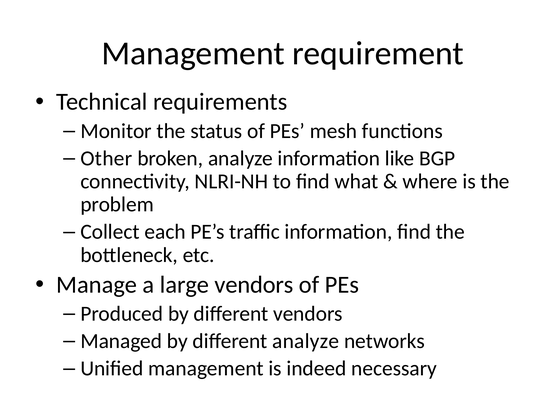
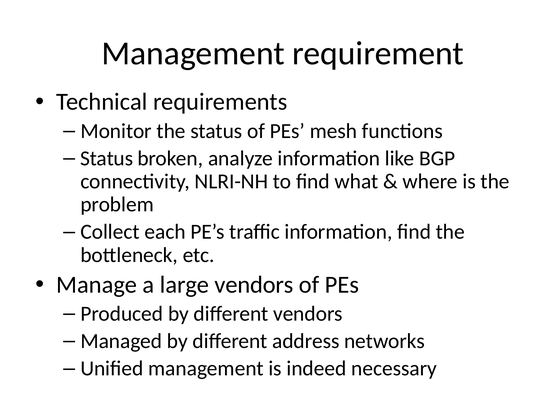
Other: Other -> Status (107, 158)
different analyze: analyze -> address (306, 341)
